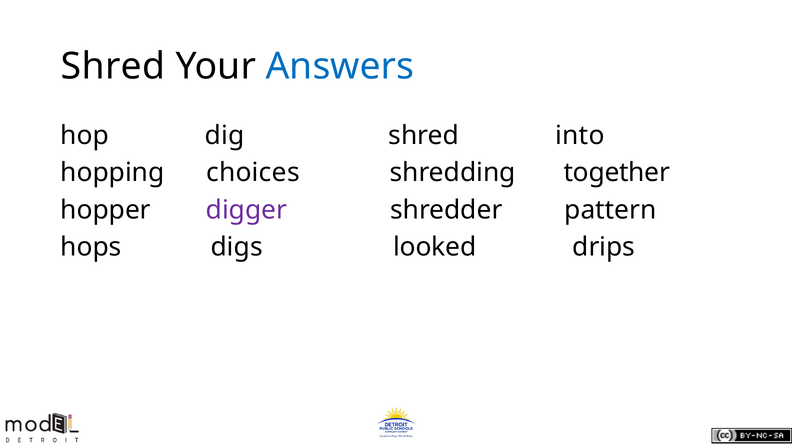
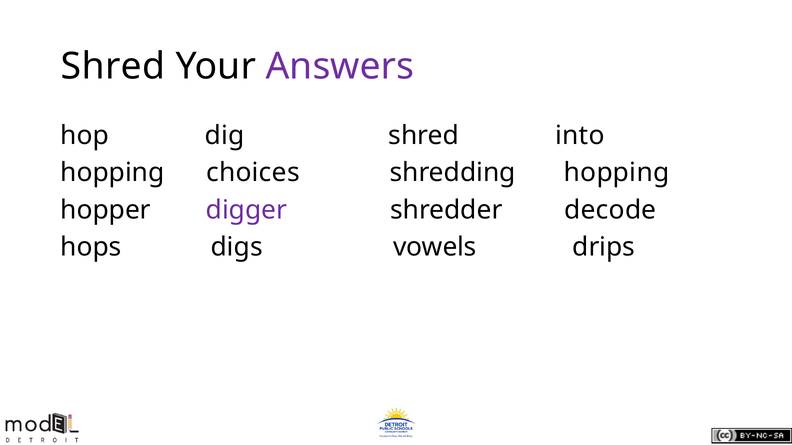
Answers colour: blue -> purple (340, 67)
shredding together: together -> hopping (617, 173)
pattern: pattern -> decode (610, 210)
looked: looked -> vowels (435, 248)
